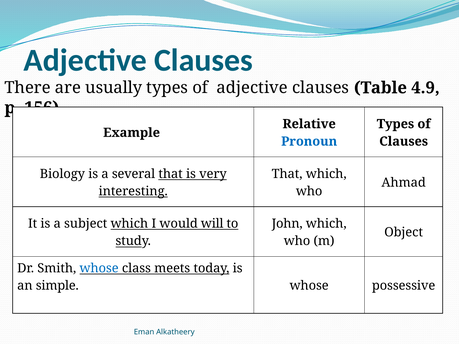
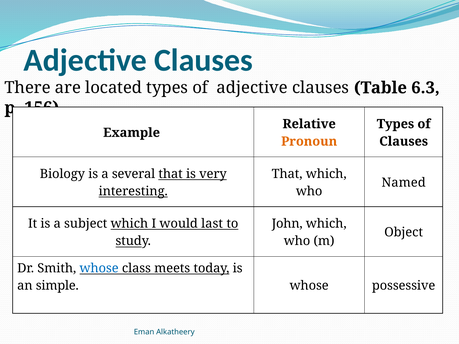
usually: usually -> located (114, 88)
4.9: 4.9 -> 6.3 (425, 88)
Pronoun colour: blue -> orange (309, 141)
Ahmad: Ahmad -> Named (404, 183)
will: will -> last (212, 224)
